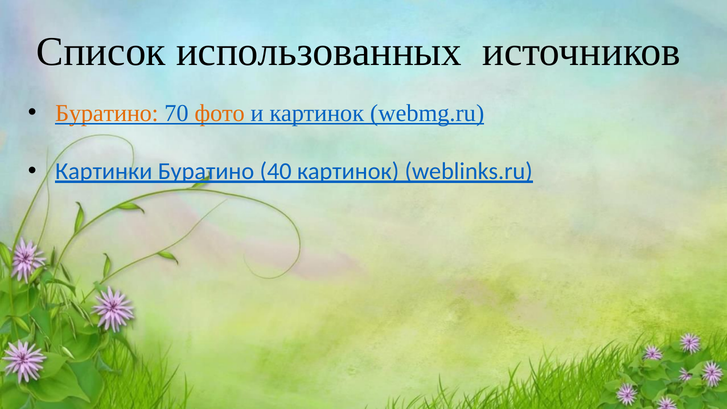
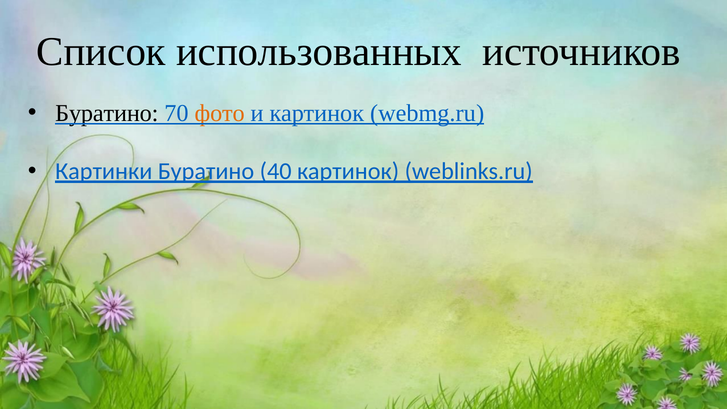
Буратино colour: orange -> black (107, 113)
